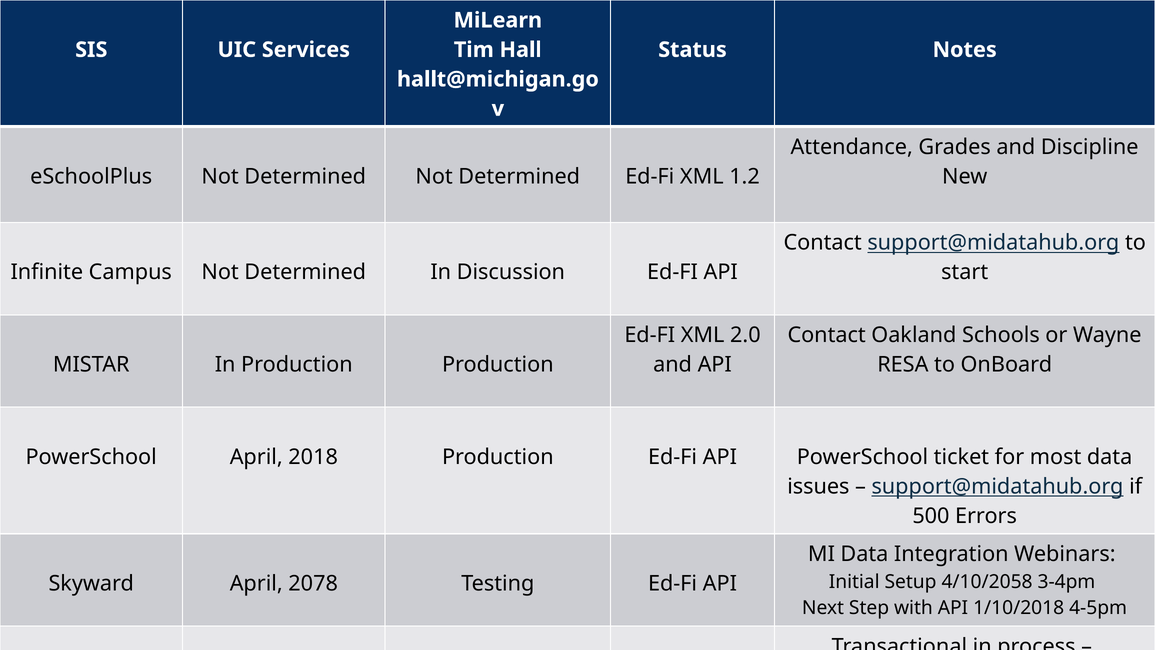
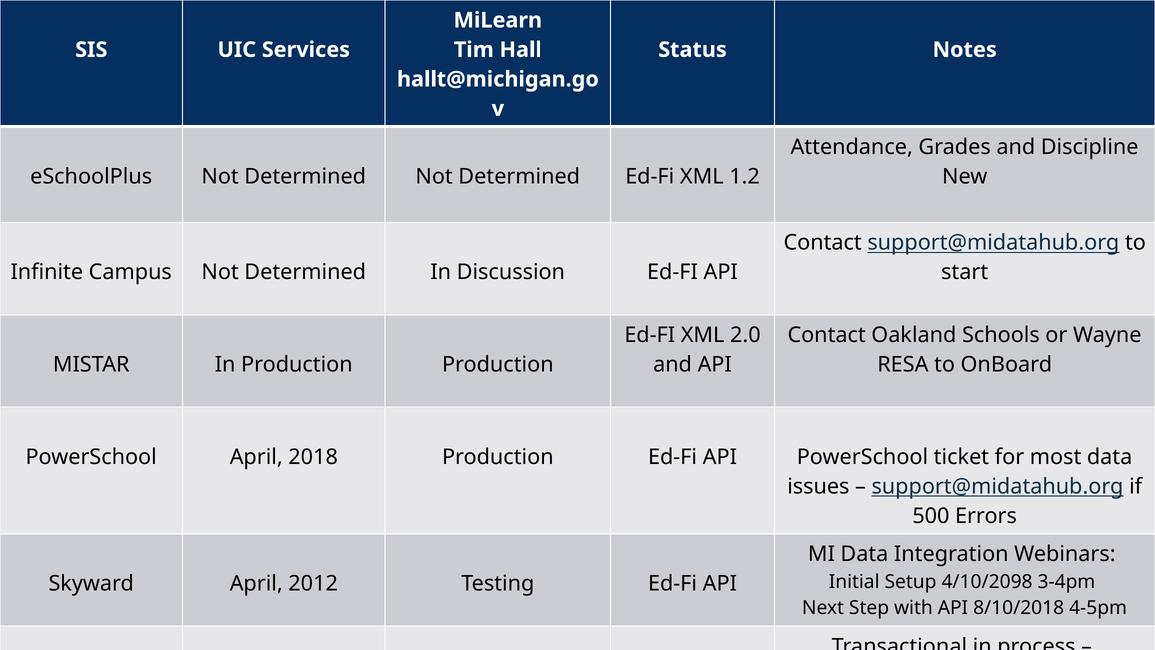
4/10/2058: 4/10/2058 -> 4/10/2098 (987, 581)
2078: 2078 -> 2012 (313, 583)
1/10/2018: 1/10/2018 -> 8/10/2018 (1019, 608)
